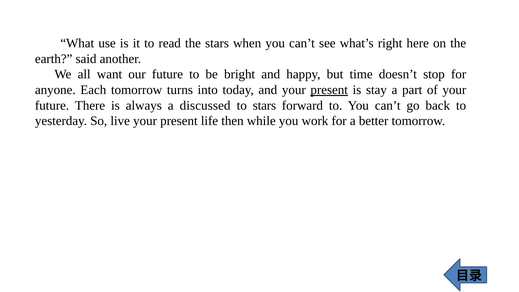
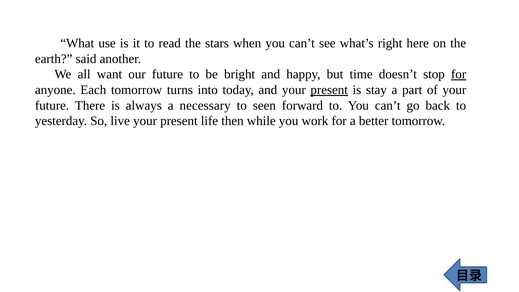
for underline: none -> present (459, 74)
discussed: discussed -> necessary (205, 105)
to stars: stars -> seen (264, 105)
